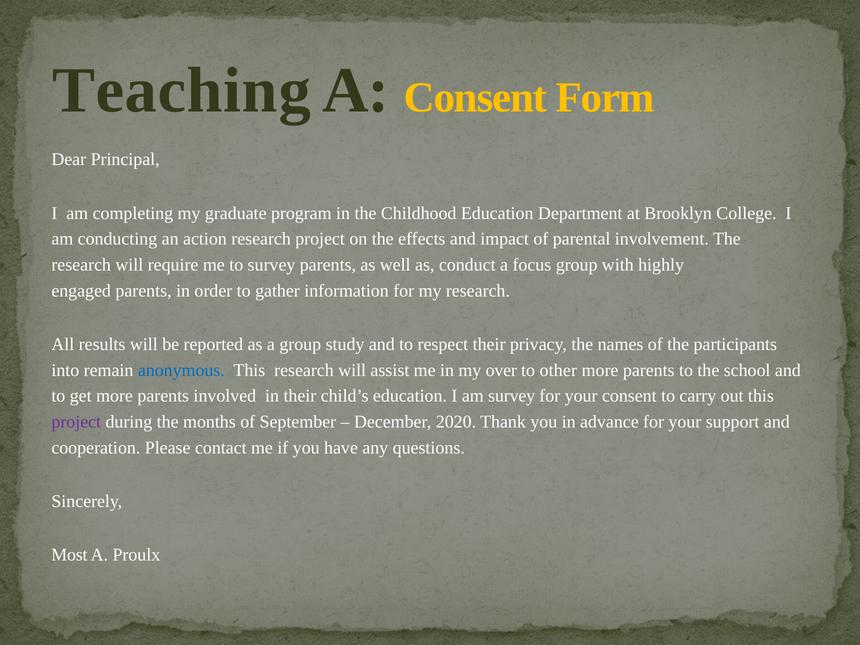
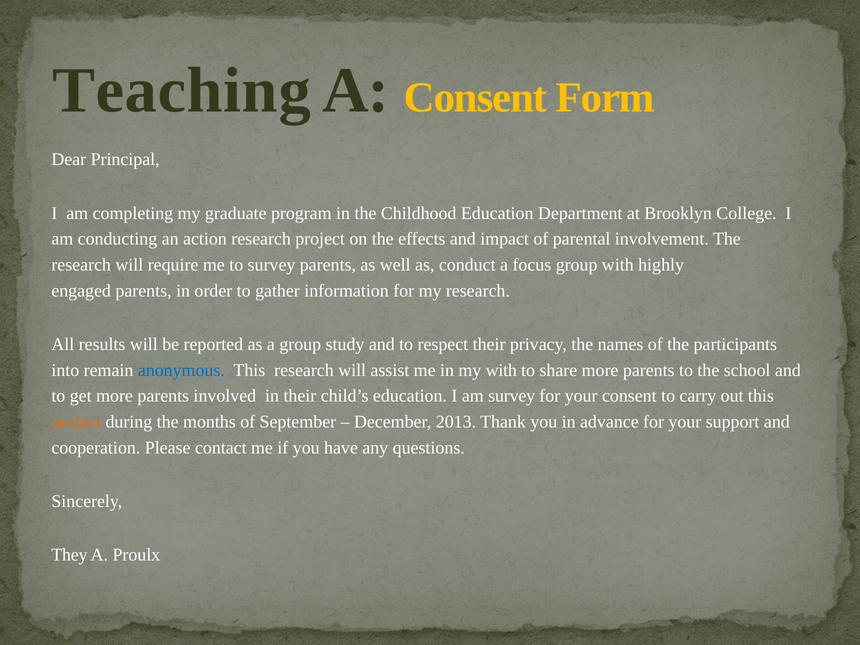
my over: over -> with (501, 370)
other: other -> share (558, 370)
project colour: purple -> orange (76, 422)
2020: 2020 -> 2013 (456, 422)
Most: Most -> They (69, 555)
